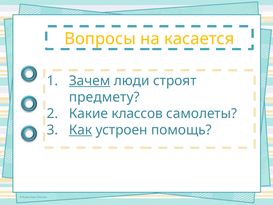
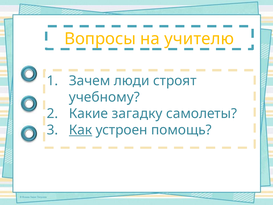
касается: касается -> учителю (199, 39)
Зачем underline: present -> none (90, 81)
предмету: предмету -> учебному (104, 97)
классов: классов -> загадку (137, 113)
